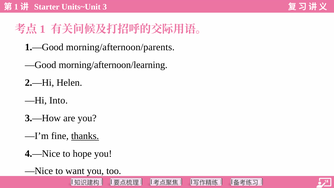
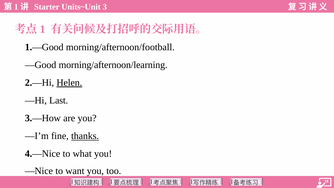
morning/afternoon/parents: morning/afternoon/parents -> morning/afternoon/football (120, 47)
Helen underline: none -> present (69, 83)
Into: Into -> Last (59, 100)
hope: hope -> what (82, 154)
